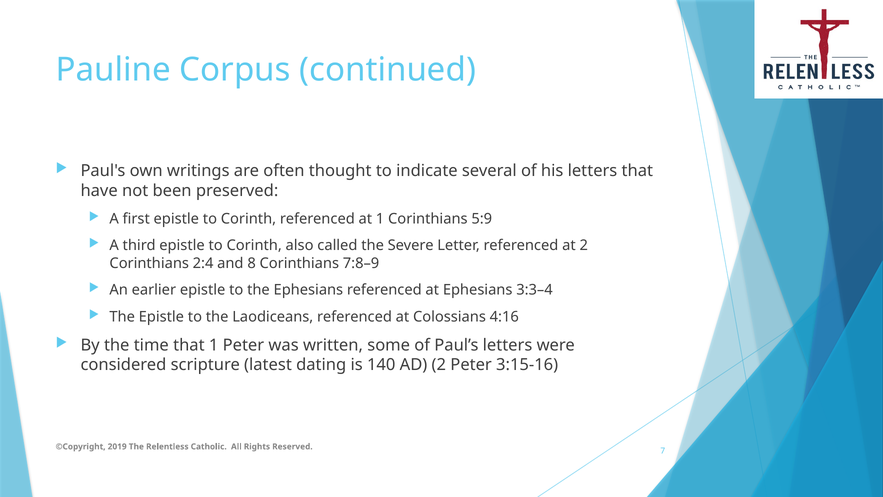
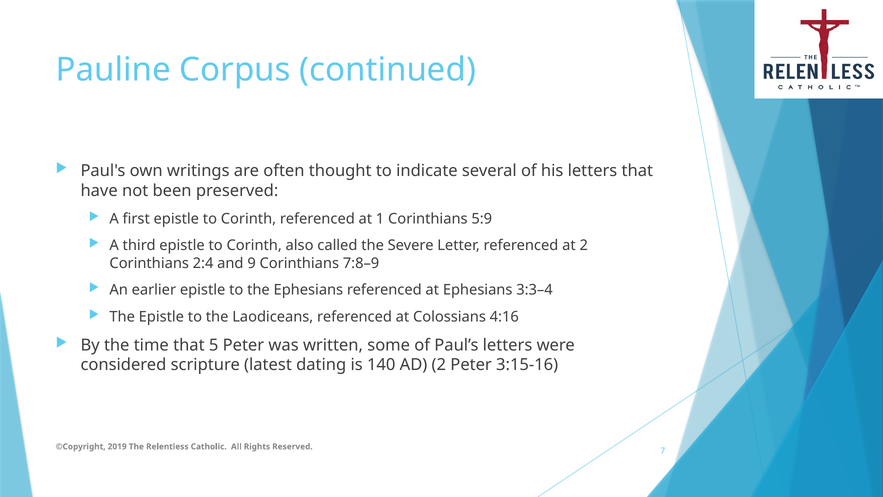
8: 8 -> 9 (252, 263)
that 1: 1 -> 5 (214, 345)
